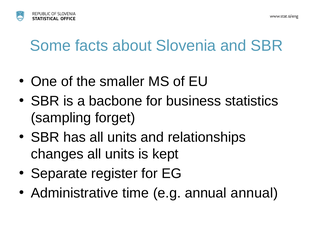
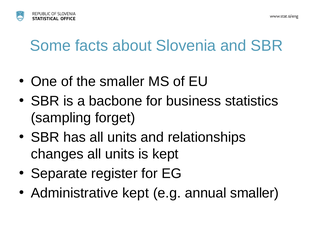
Administrative time: time -> kept (136, 193)
annual annual: annual -> smaller (254, 193)
